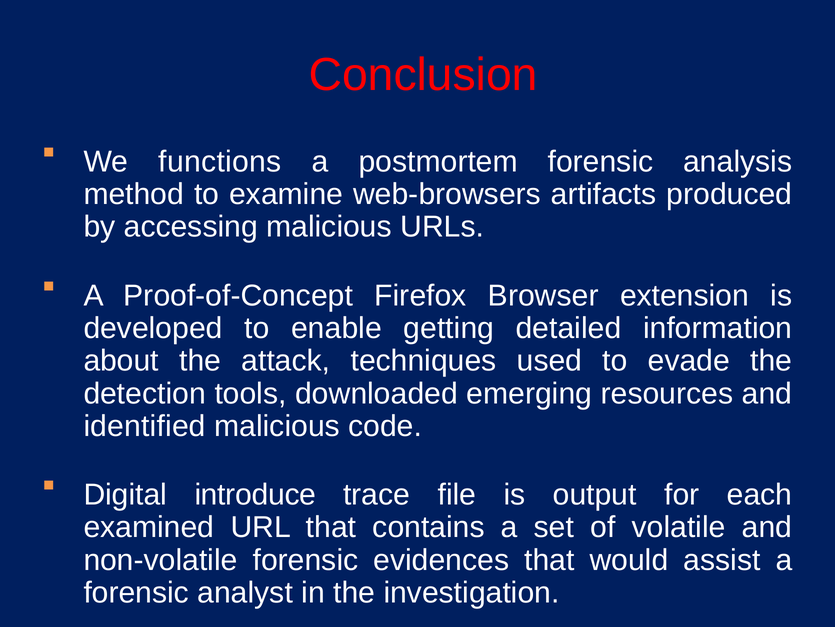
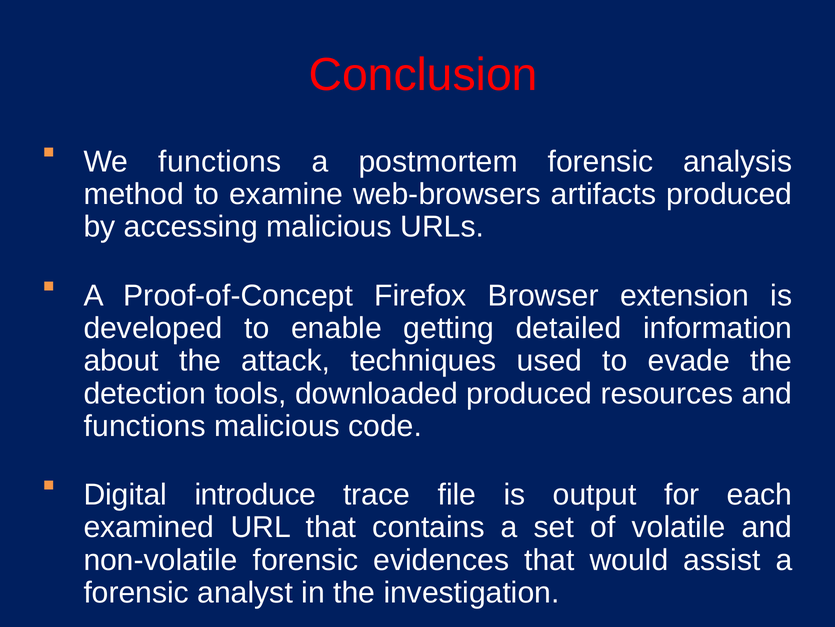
downloaded emerging: emerging -> produced (529, 393)
identified: identified -> functions (145, 426)
